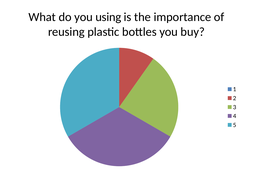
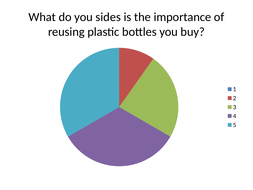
using: using -> sides (108, 17)
